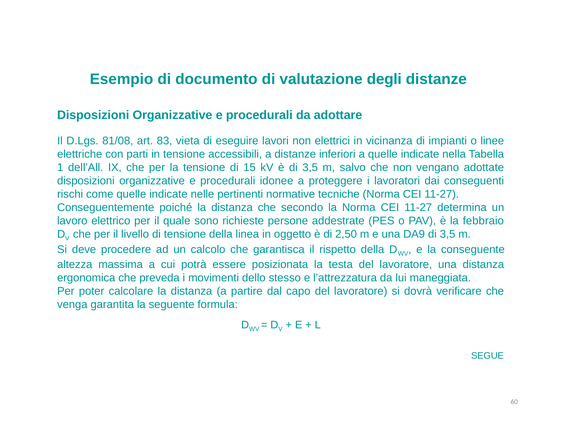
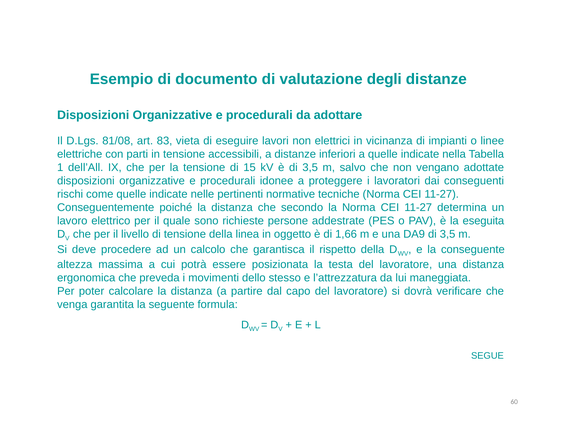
febbraio: febbraio -> eseguita (483, 221)
2,50: 2,50 -> 1,66 (346, 234)
